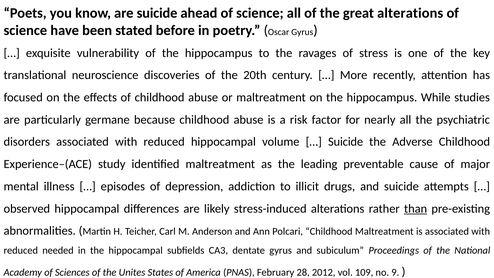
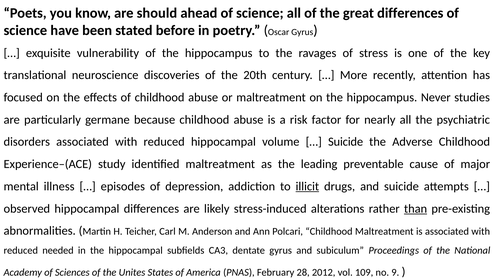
are suicide: suicide -> should (157, 13)
great alterations: alterations -> differences (410, 13)
While: While -> Never (436, 97)
illicit underline: none -> present (307, 186)
